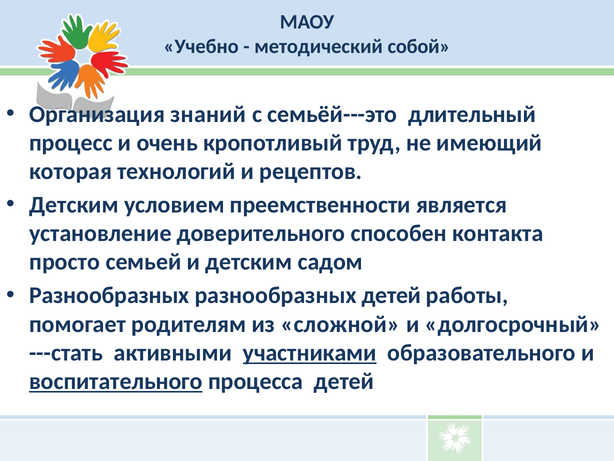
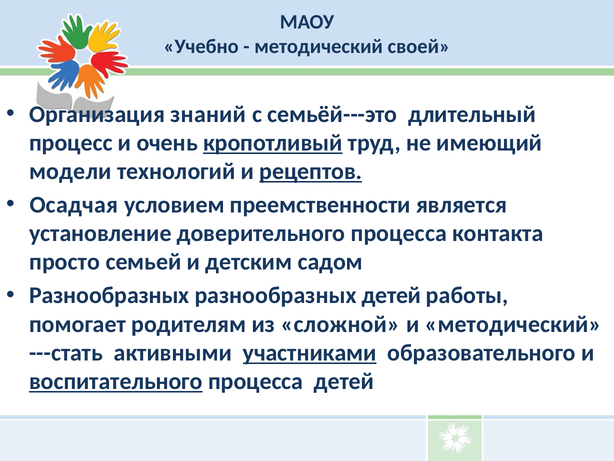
собой: собой -> своей (419, 47)
кропотливый underline: none -> present (273, 143)
которая: которая -> модели (70, 171)
рецептов underline: none -> present (311, 171)
Детским: Детским -> Осадчая (74, 205)
доверительного способен: способен -> процесса (399, 233)
и долгосрочный: долгосрочный -> методический (513, 324)
